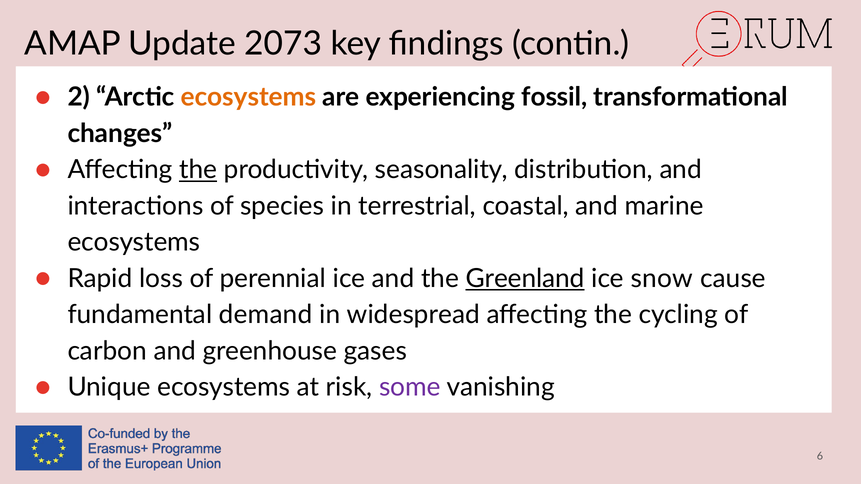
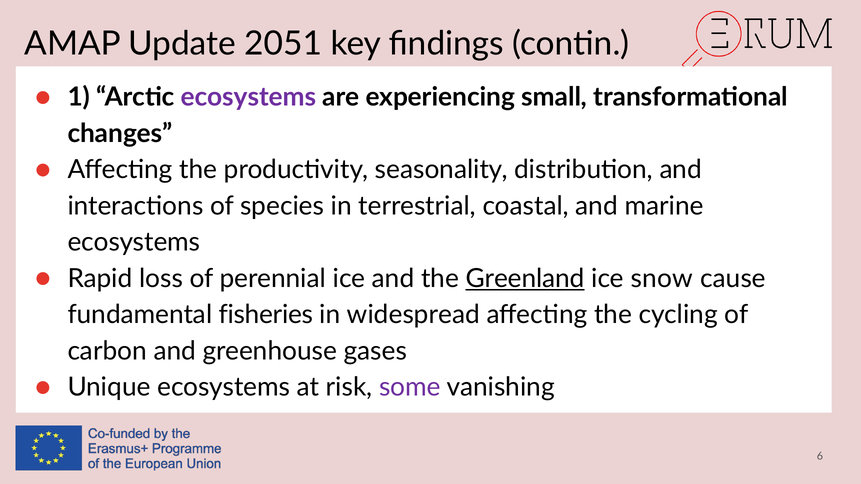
2073: 2073 -> 2051 (283, 43)
2: 2 -> 1 (79, 97)
ecosystems colour: orange -> purple (249, 97)
fossil: fossil -> small (554, 97)
the underline: present -> none (198, 170)
demand: demand -> fisheries (266, 315)
